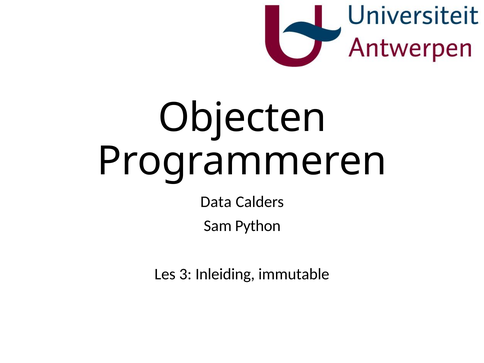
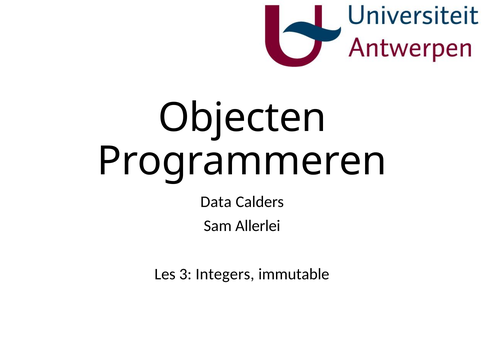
Python: Python -> Allerlei (258, 226)
Inleiding: Inleiding -> Integers (225, 274)
